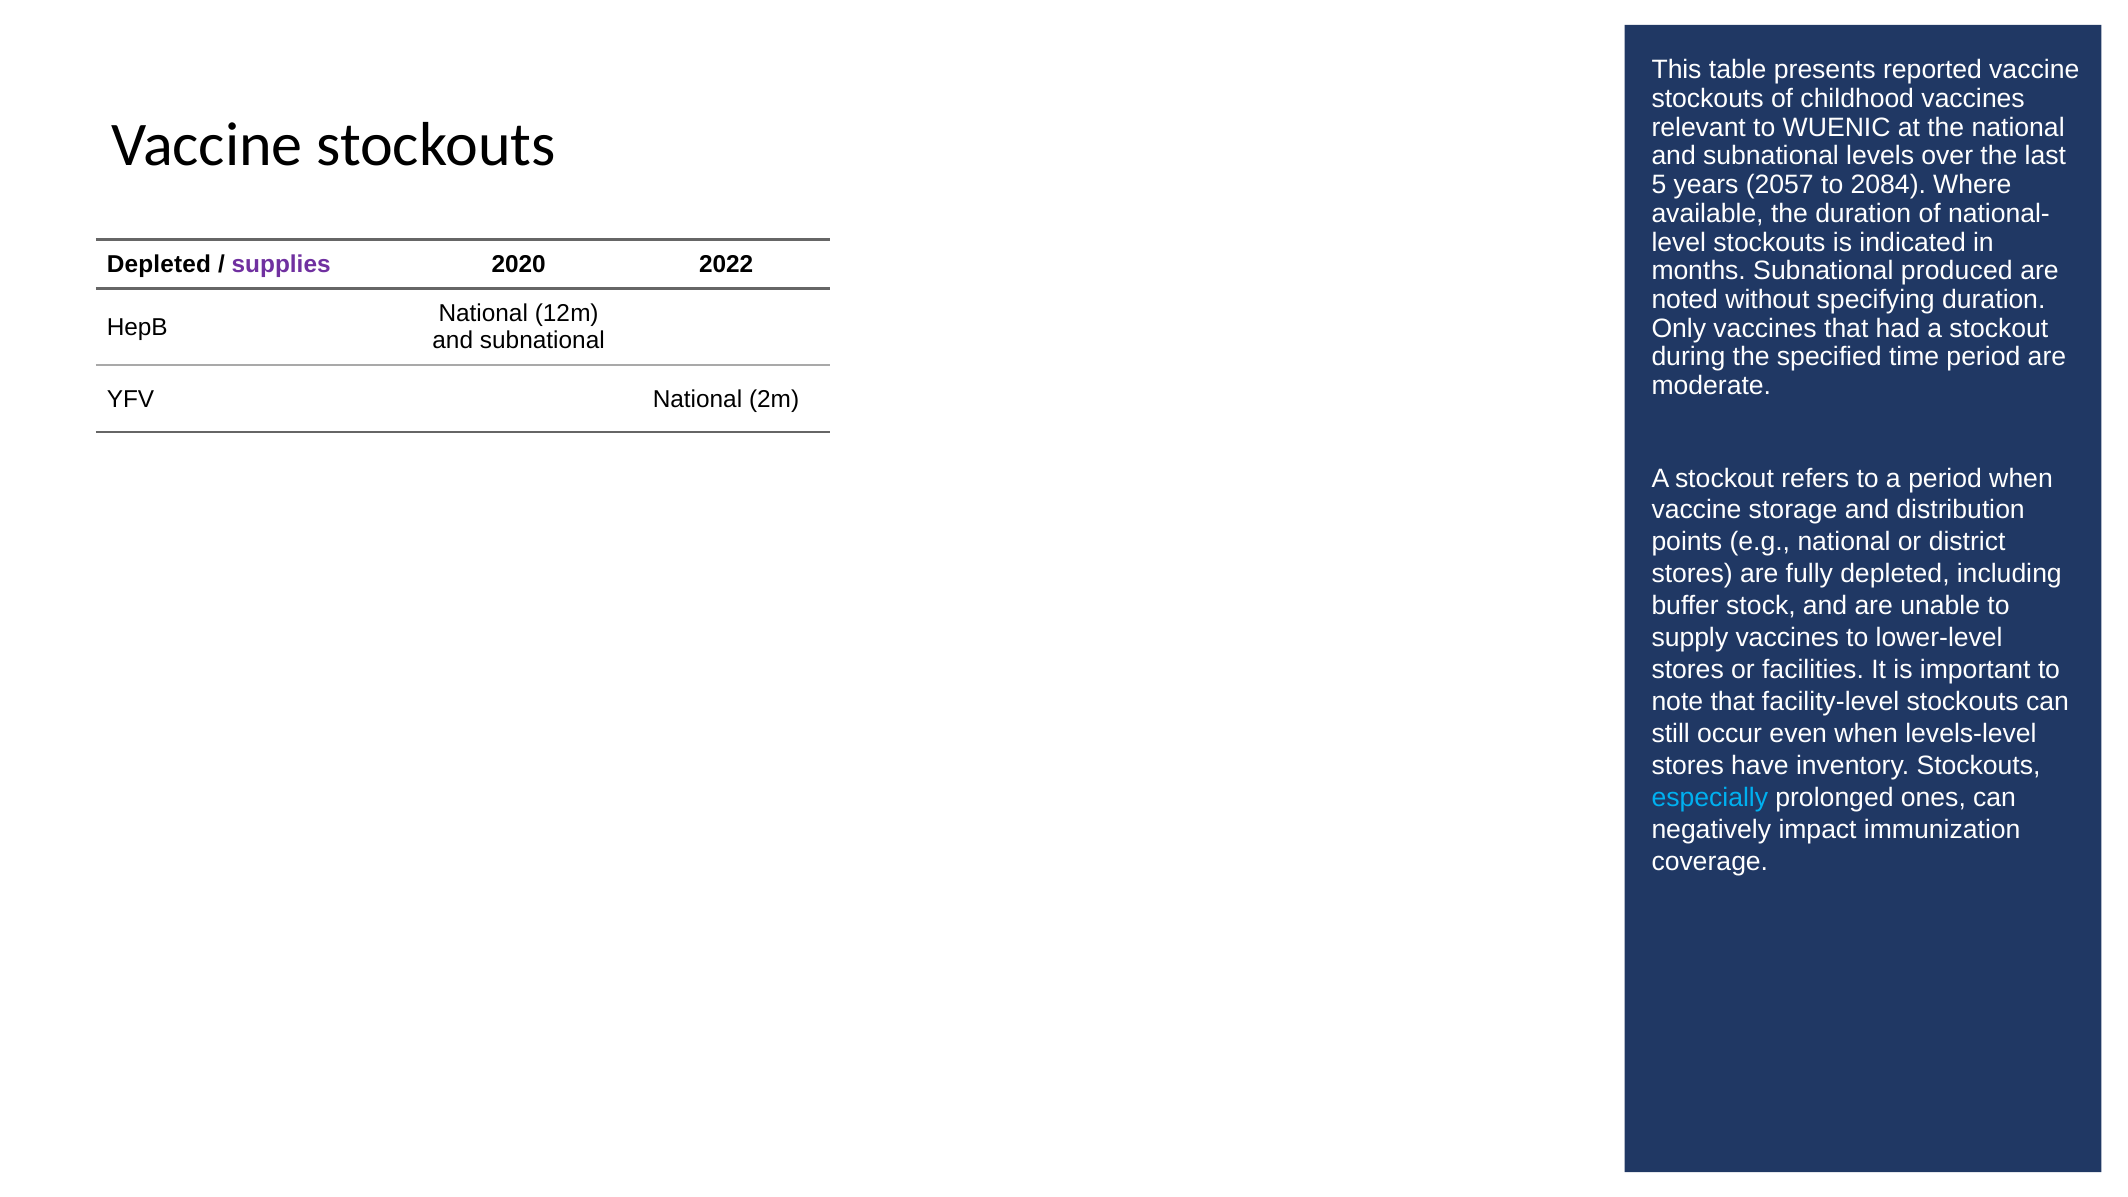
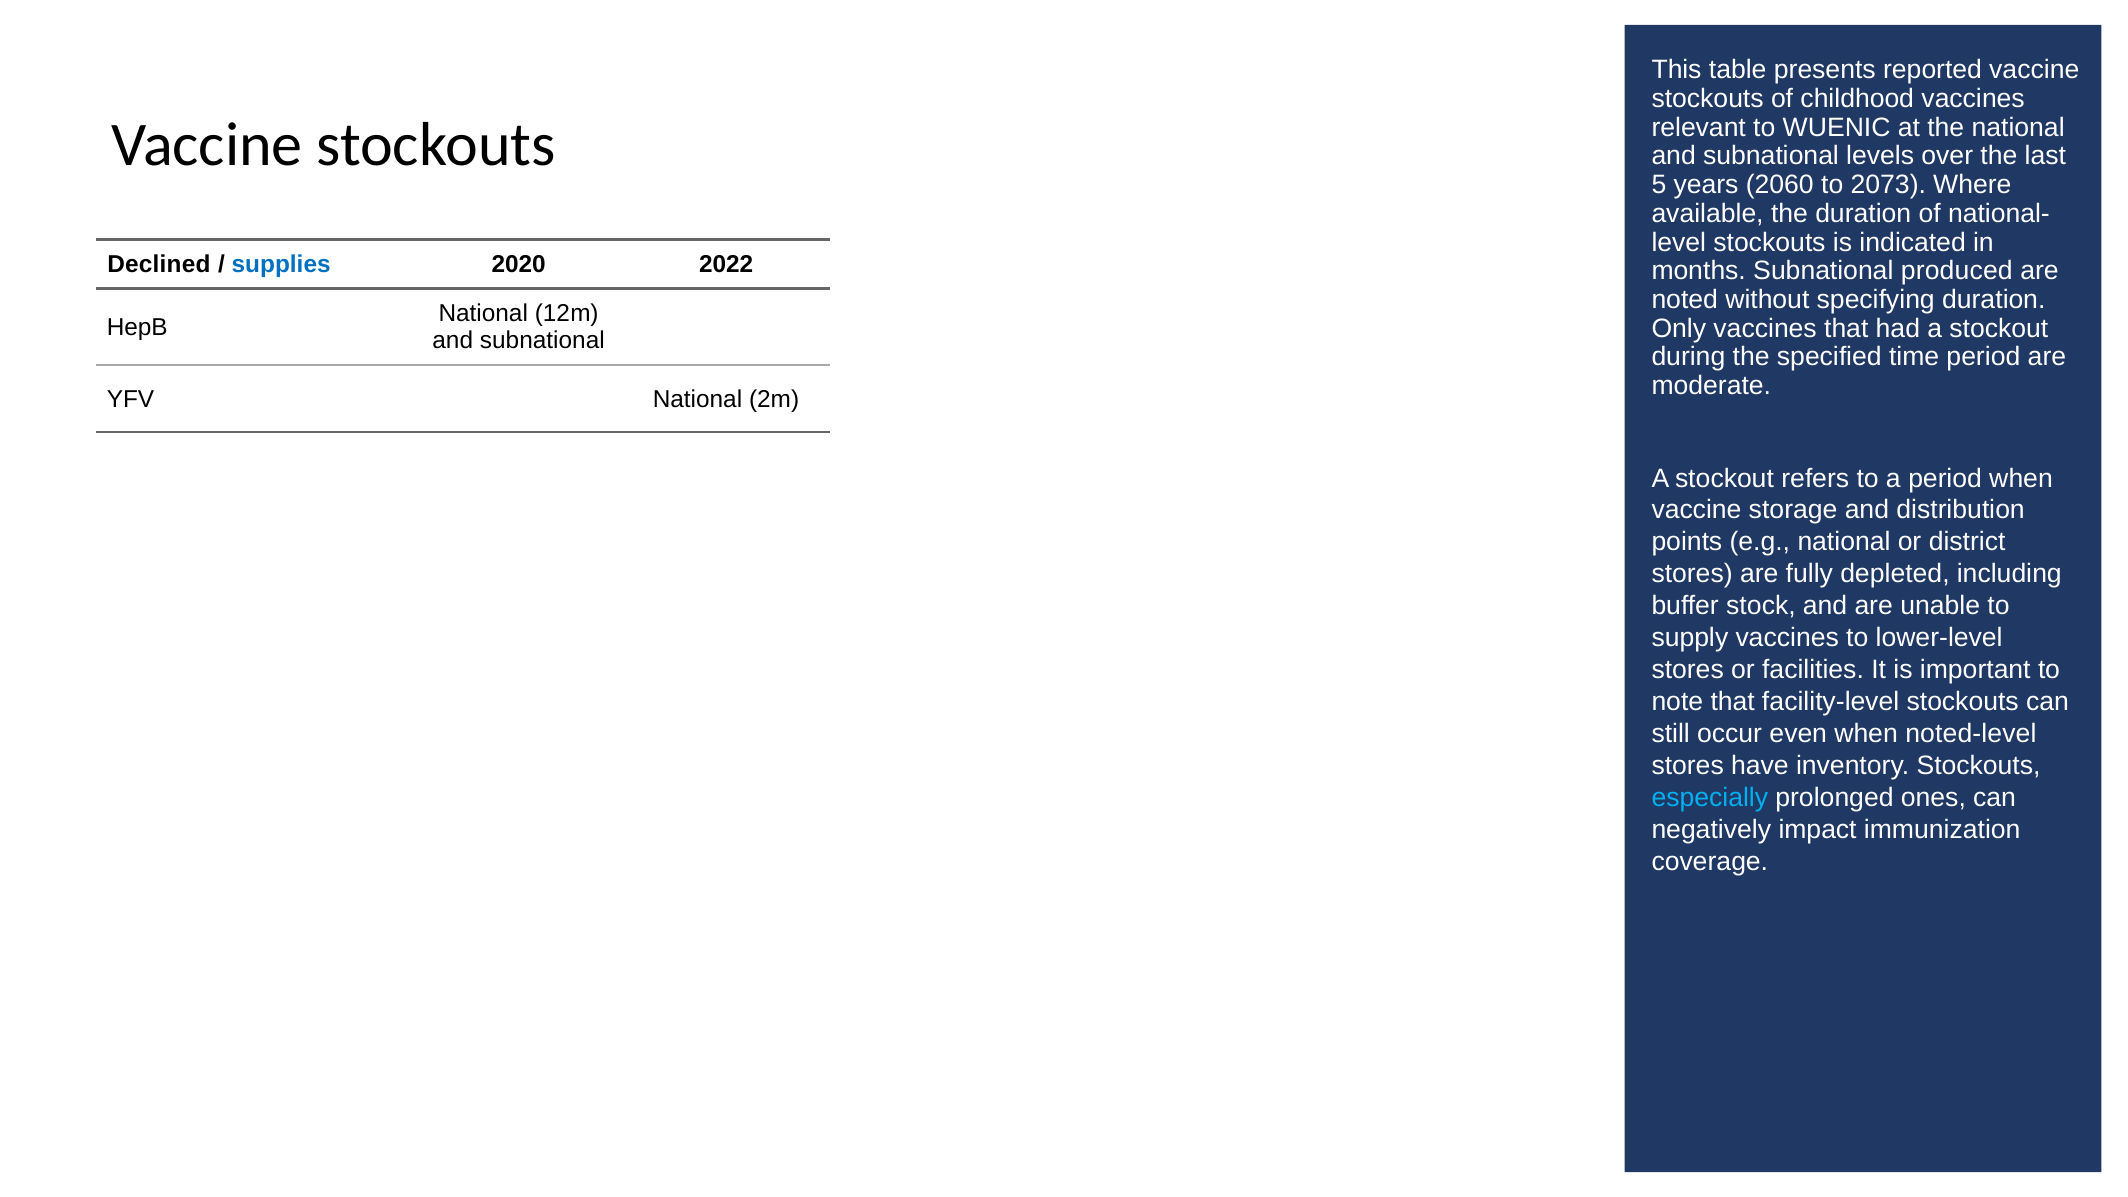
2057: 2057 -> 2060 (1780, 185)
2084: 2084 -> 2073 (1888, 185)
Depleted: Depleted -> Declined (159, 264)
supplies colour: purple -> blue (281, 264)
levels-level: levels-level -> noted-level (1971, 734)
